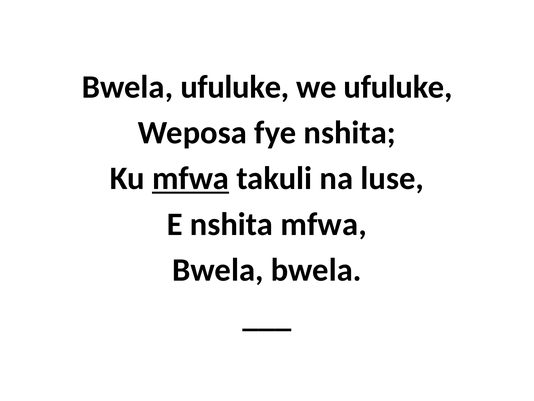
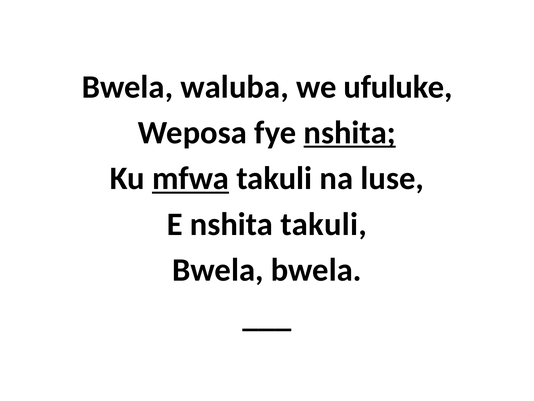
Bwela ufuluke: ufuluke -> waluba (235, 87)
nshita underline: none -> present (350, 133)
nshita mfwa: mfwa -> takuli (324, 224)
